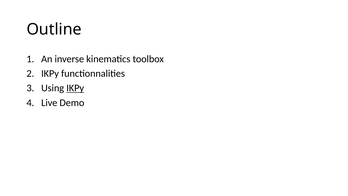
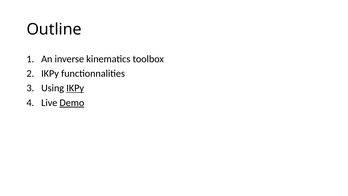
Demo underline: none -> present (72, 103)
